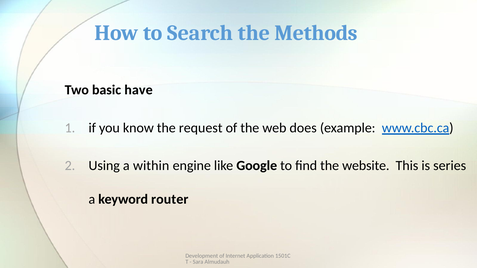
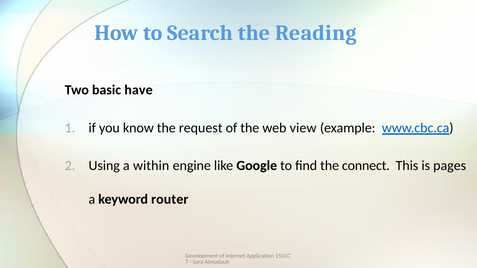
Methods: Methods -> Reading (316, 33)
does: does -> view (303, 128)
website: website -> connect (366, 166)
series: series -> pages (450, 166)
